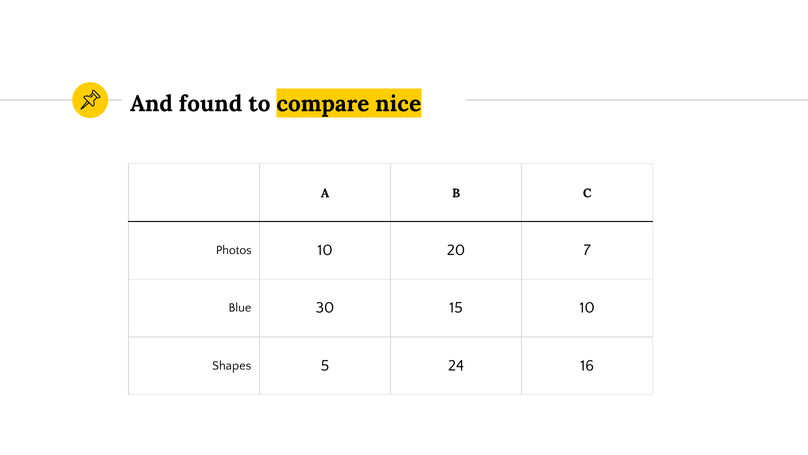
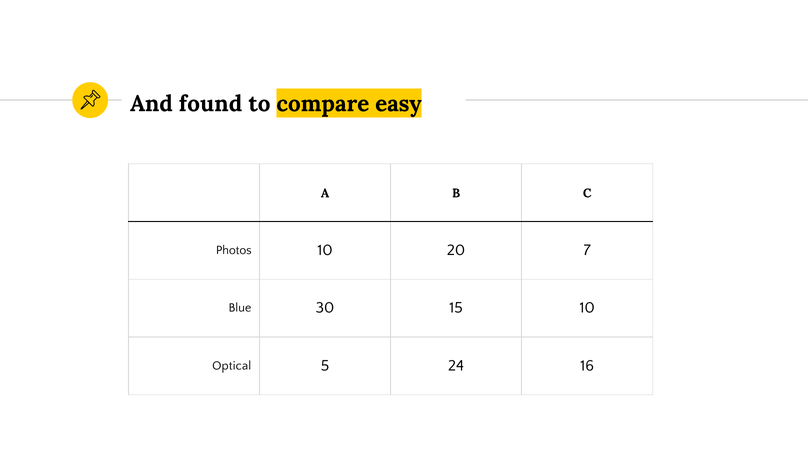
nice: nice -> easy (398, 104)
Shapes: Shapes -> Optical (232, 365)
